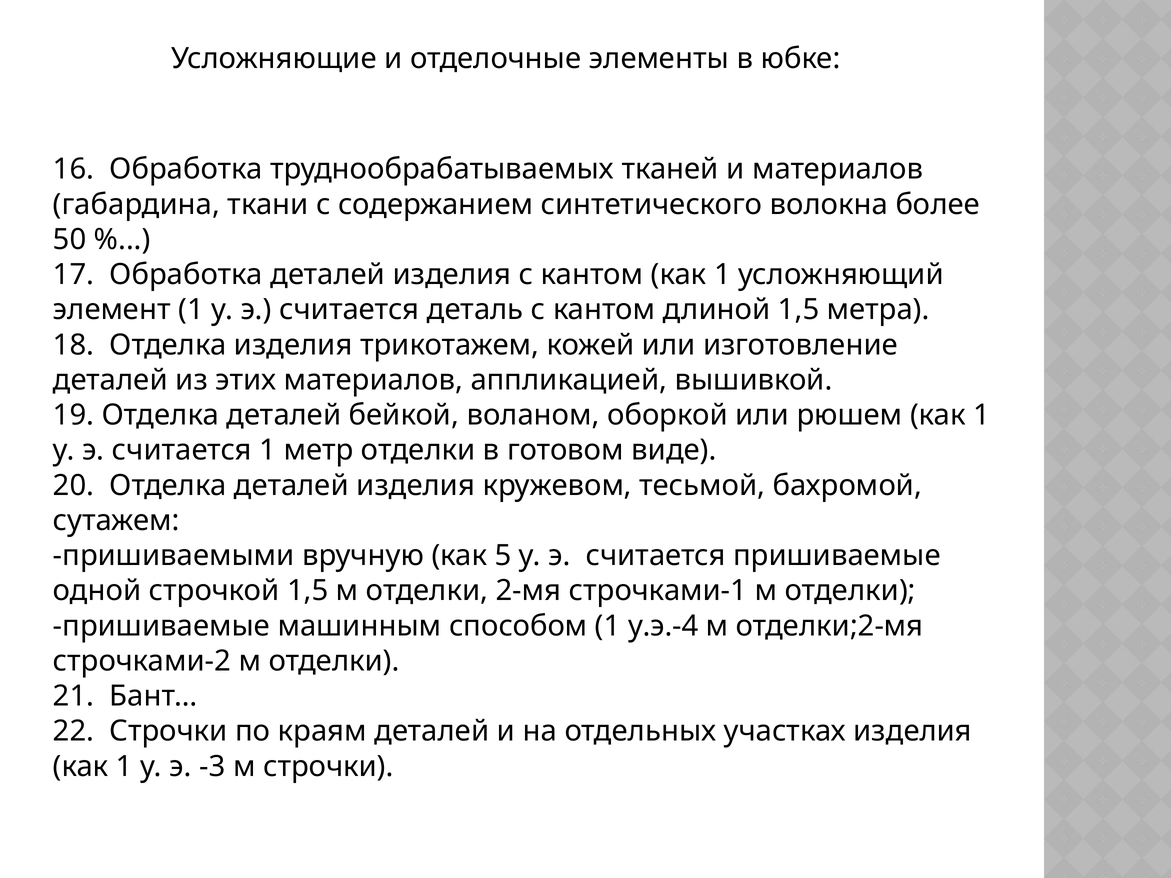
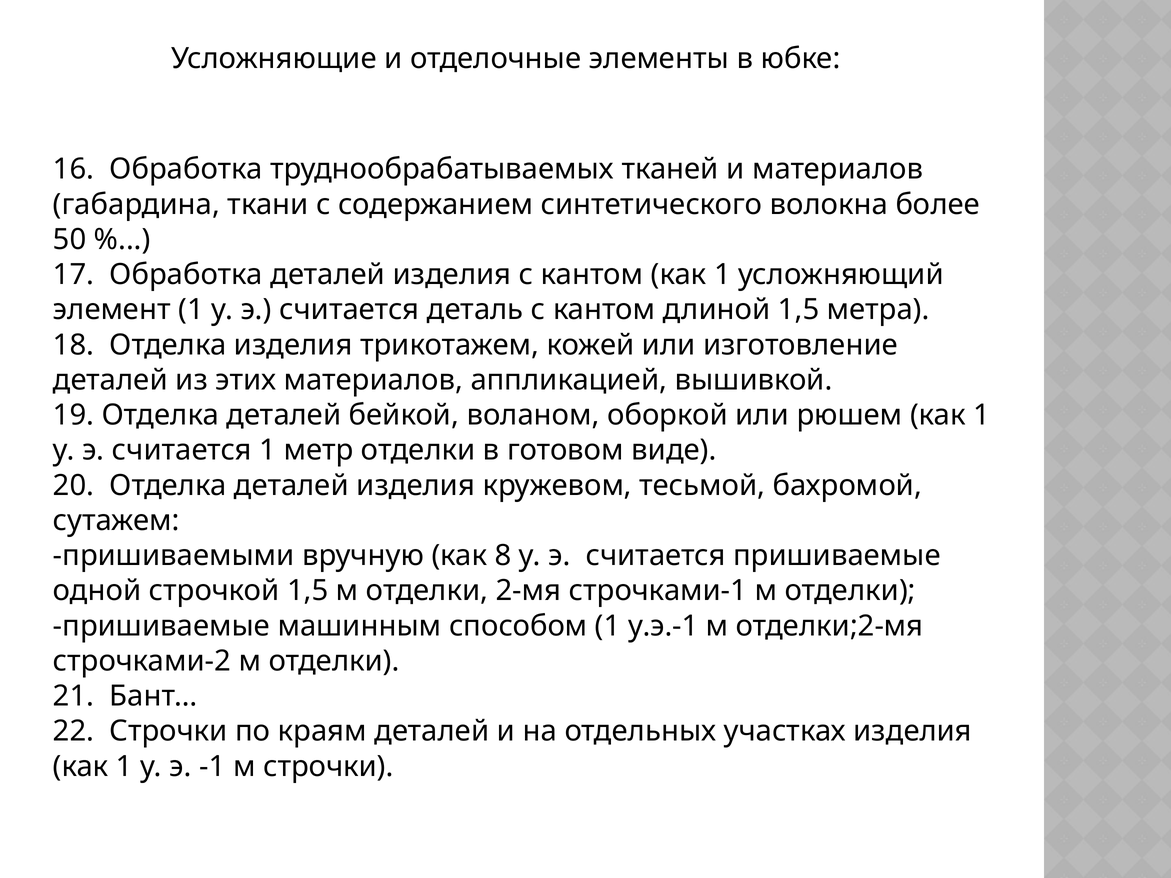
5: 5 -> 8 (503, 556)
у.э.-4: у.э.-4 -> у.э.-1 (663, 626)
-3: -3 -> -1 (212, 767)
